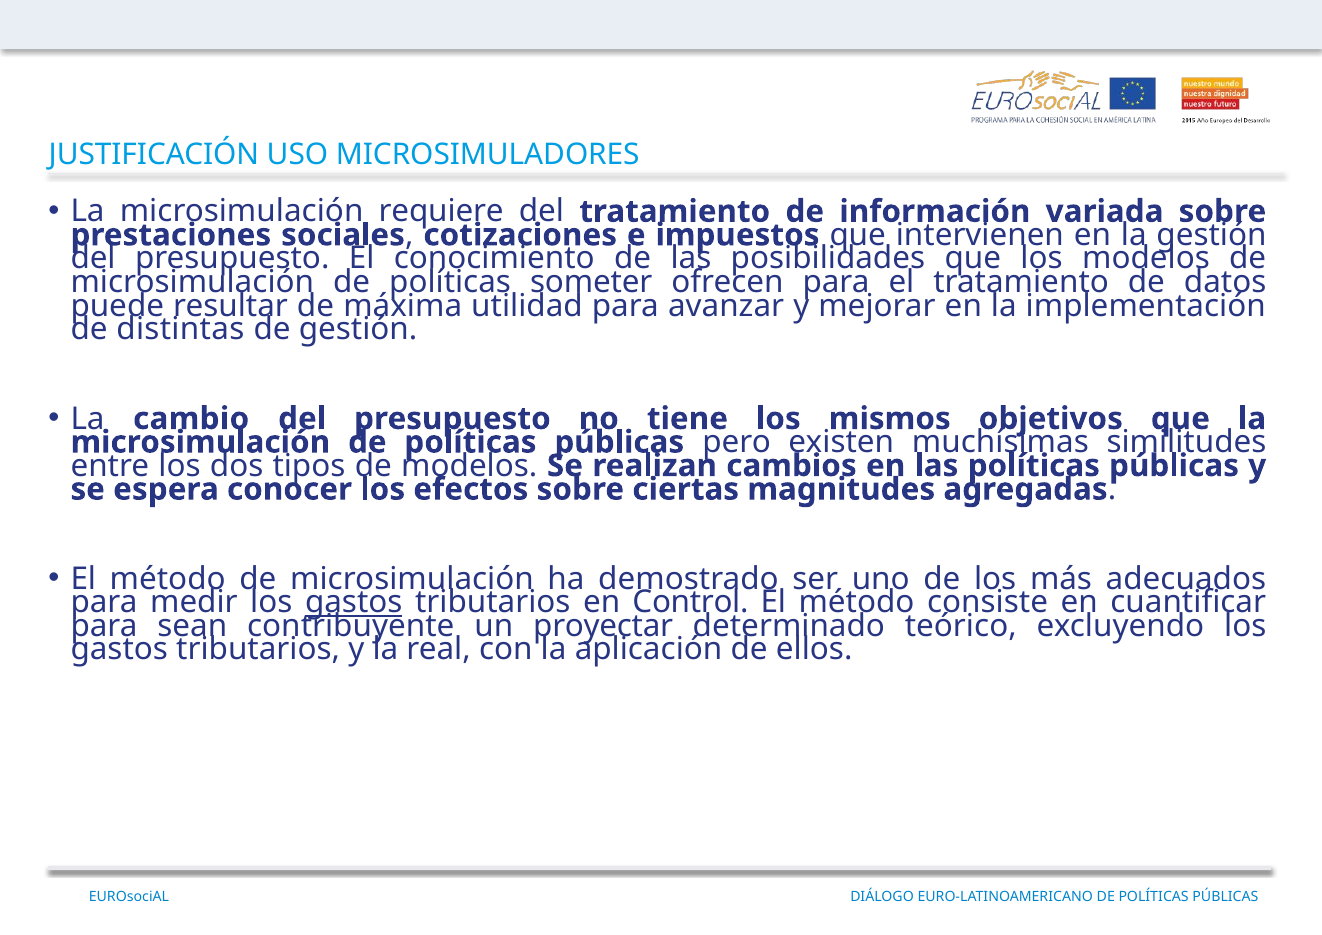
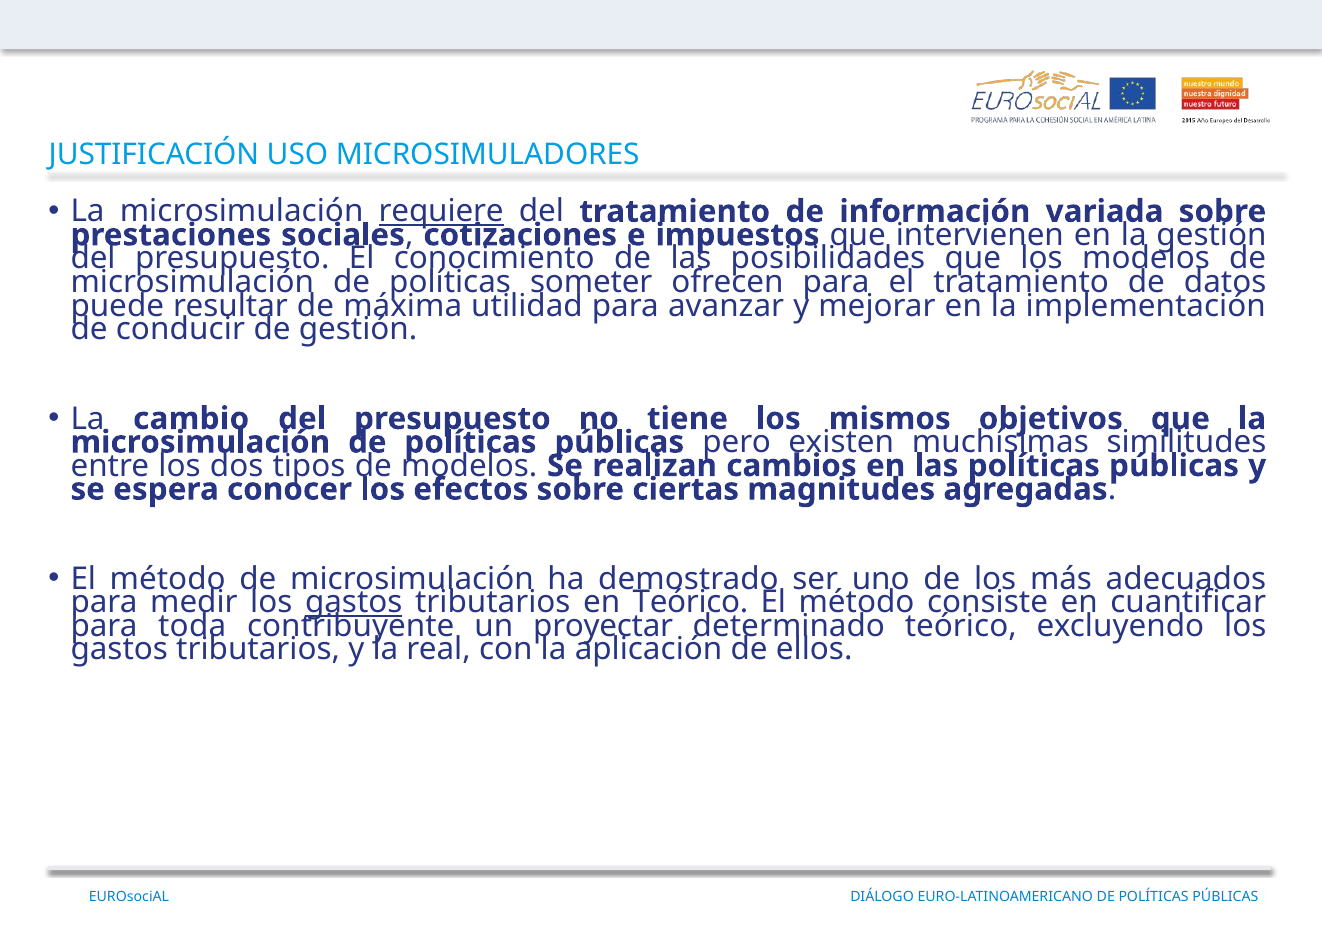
requiere underline: none -> present (441, 212)
distintas: distintas -> conducir (180, 329)
en Control: Control -> Teórico (690, 603)
sean: sean -> toda (192, 626)
